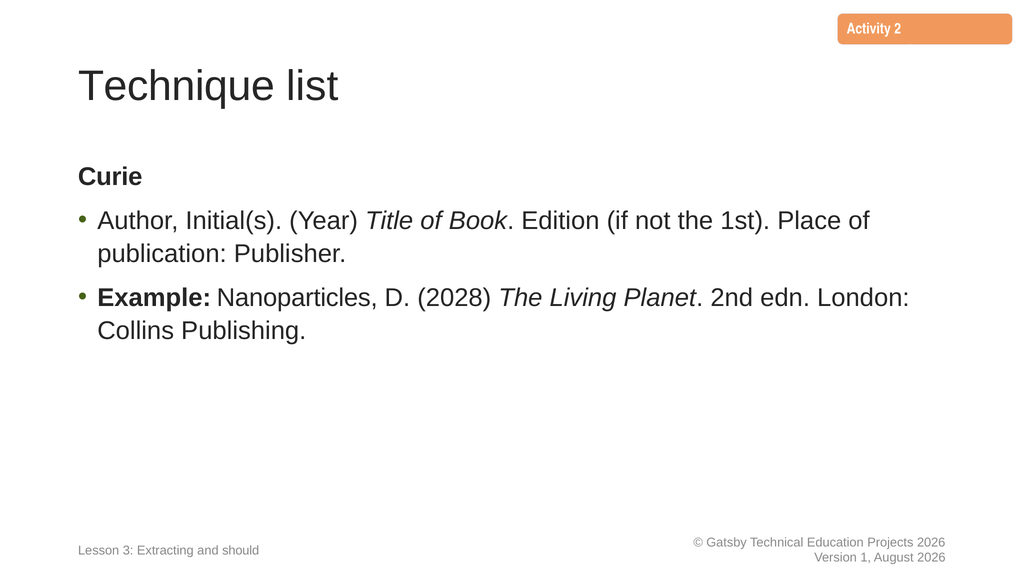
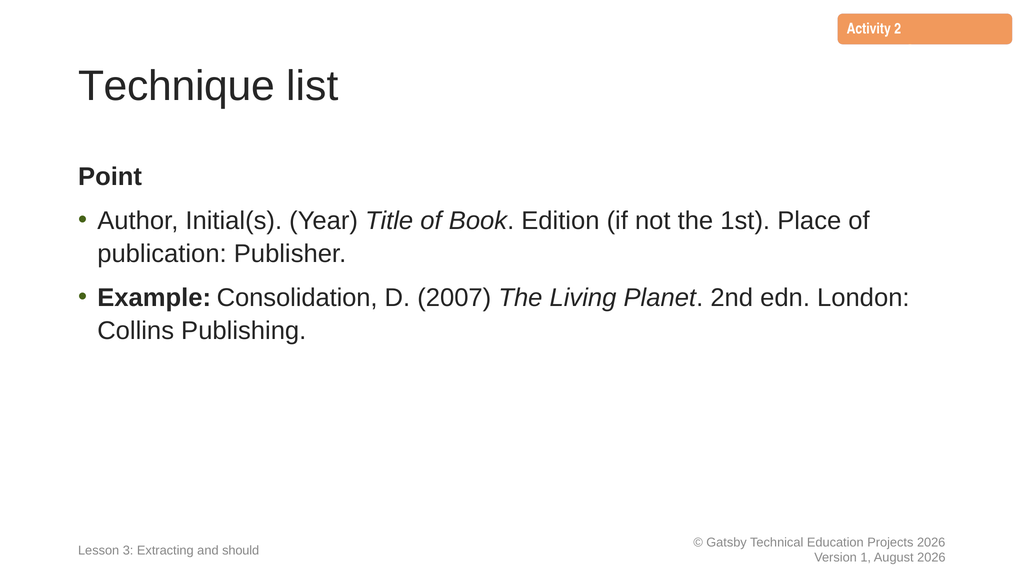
Curie: Curie -> Point (110, 177)
Nanoparticles: Nanoparticles -> Consolidation (297, 298)
2028: 2028 -> 2007 (454, 298)
